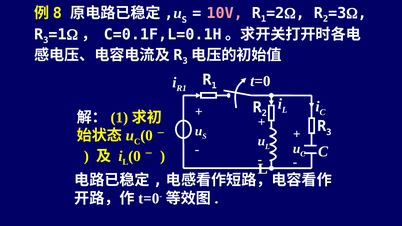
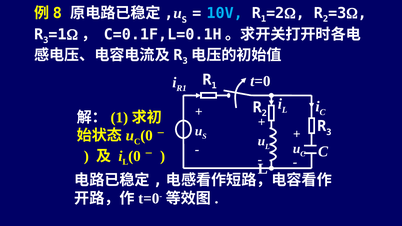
10V colour: pink -> light blue (225, 13)
